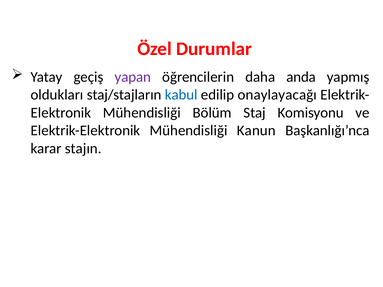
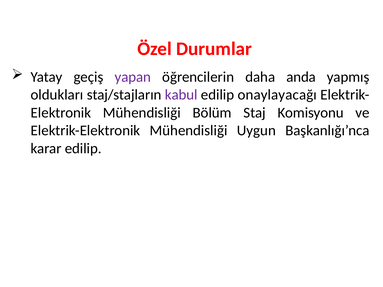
kabul colour: blue -> purple (181, 95)
Kanun: Kanun -> Uygun (256, 131)
karar stajın: stajın -> edilip (83, 149)
